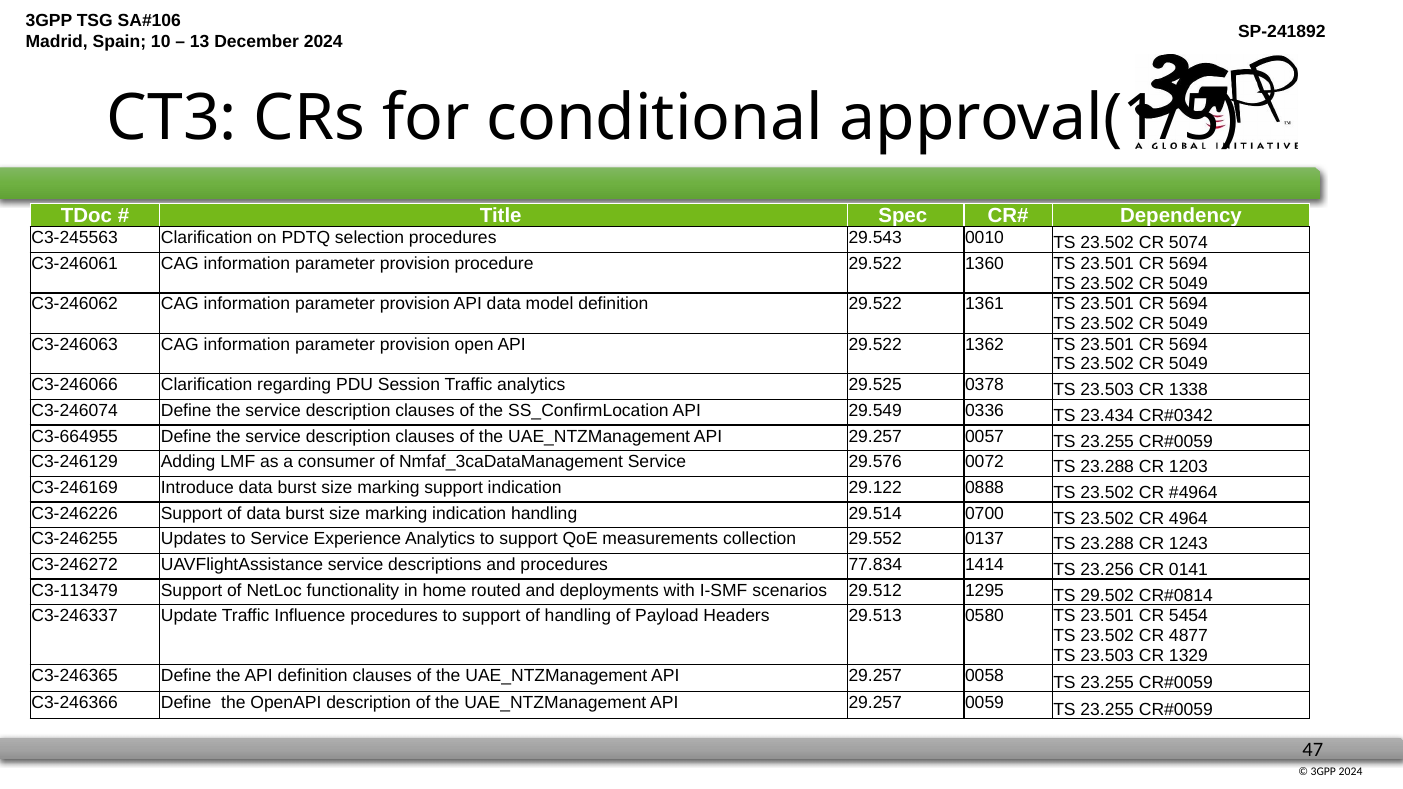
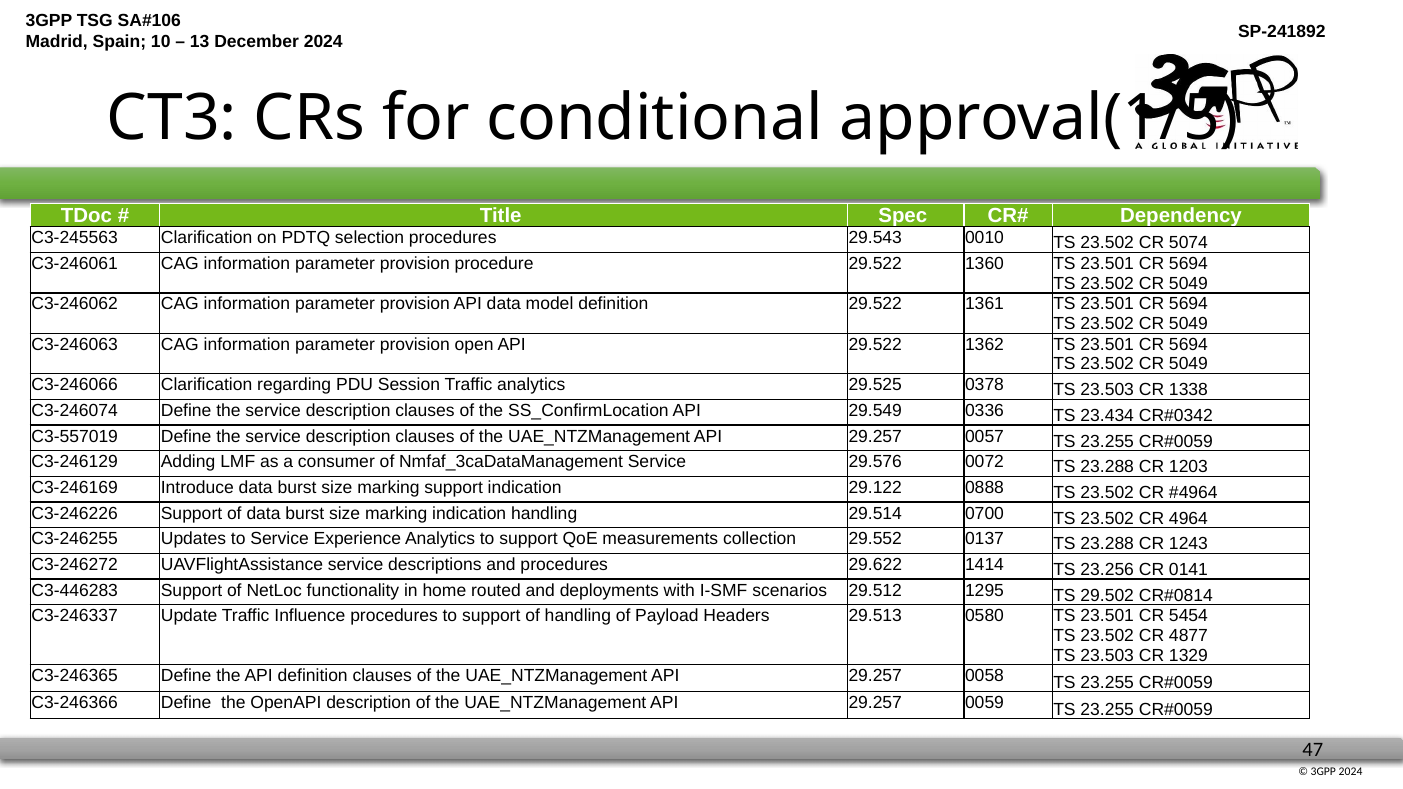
C3-664955: C3-664955 -> C3-557019 (75, 436)
77.834: 77.834 -> 29.622 (875, 565)
C3-113479: C3-113479 -> C3-446283 (75, 590)
